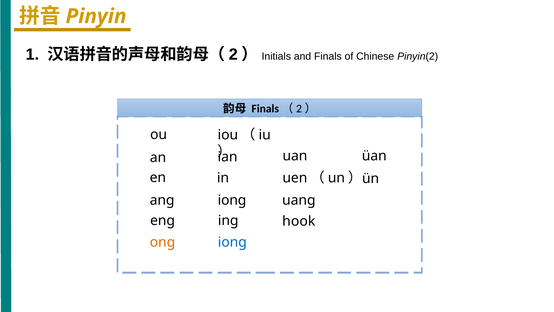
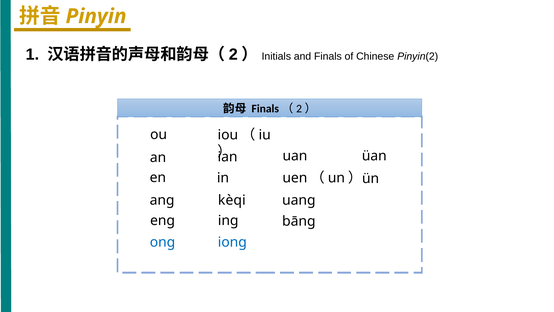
anɡ ionɡ: ionɡ -> kèqi (232, 200)
hook: hook -> bānɡ (299, 221)
onɡ colour: orange -> blue (163, 242)
